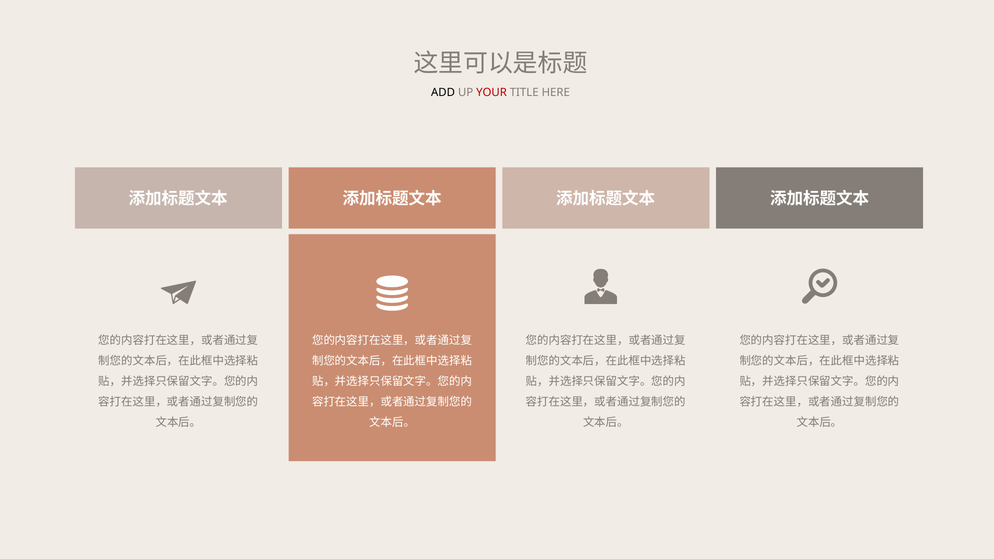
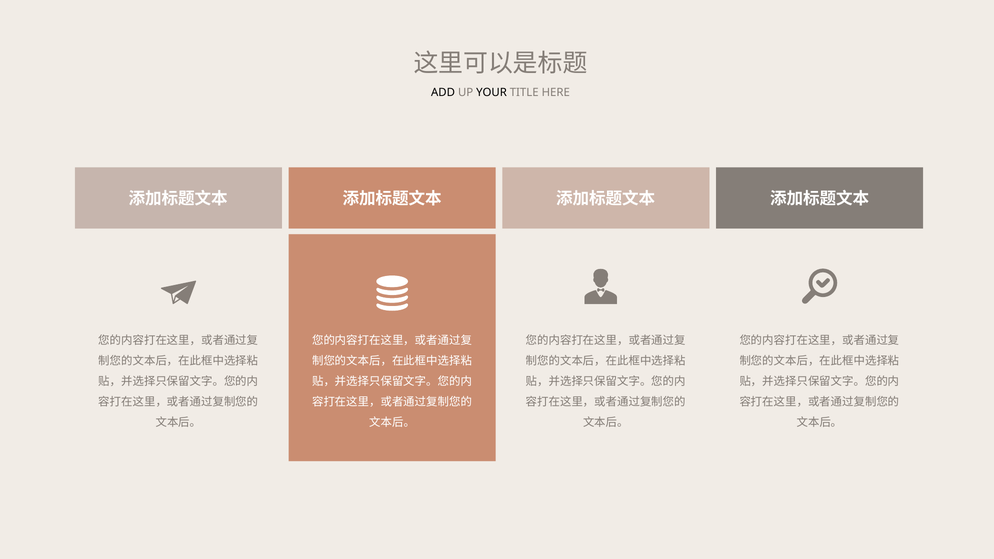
YOUR colour: red -> black (491, 93)
